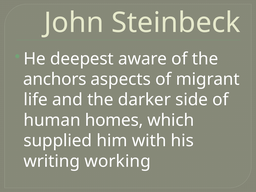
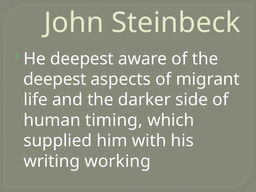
anchors: anchors -> deepest (55, 79)
homes: homes -> timing (114, 120)
